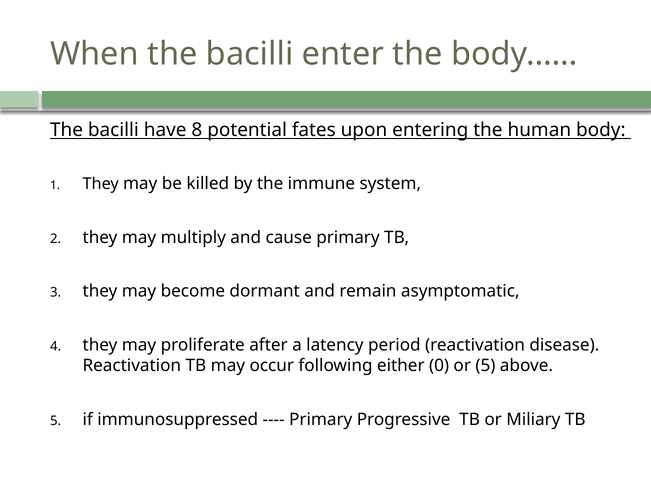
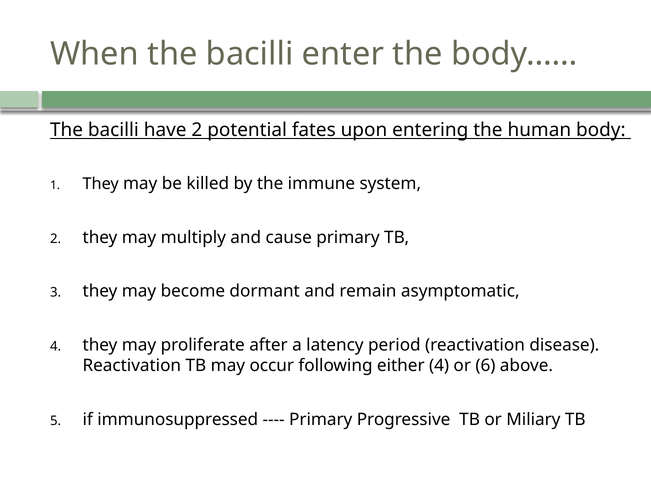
have 8: 8 -> 2 (197, 130)
either 0: 0 -> 4 (439, 366)
or 5: 5 -> 6 (485, 366)
